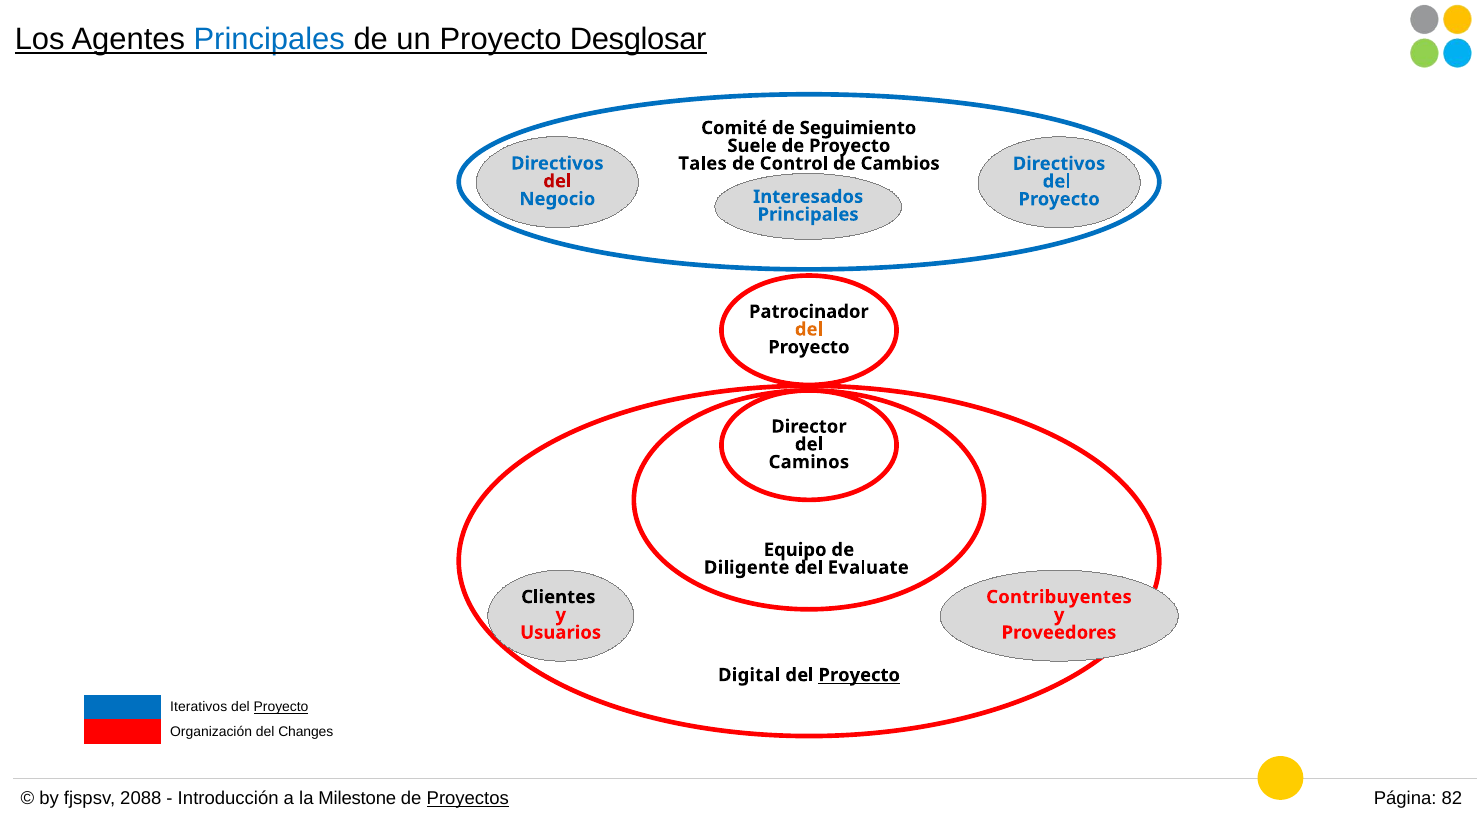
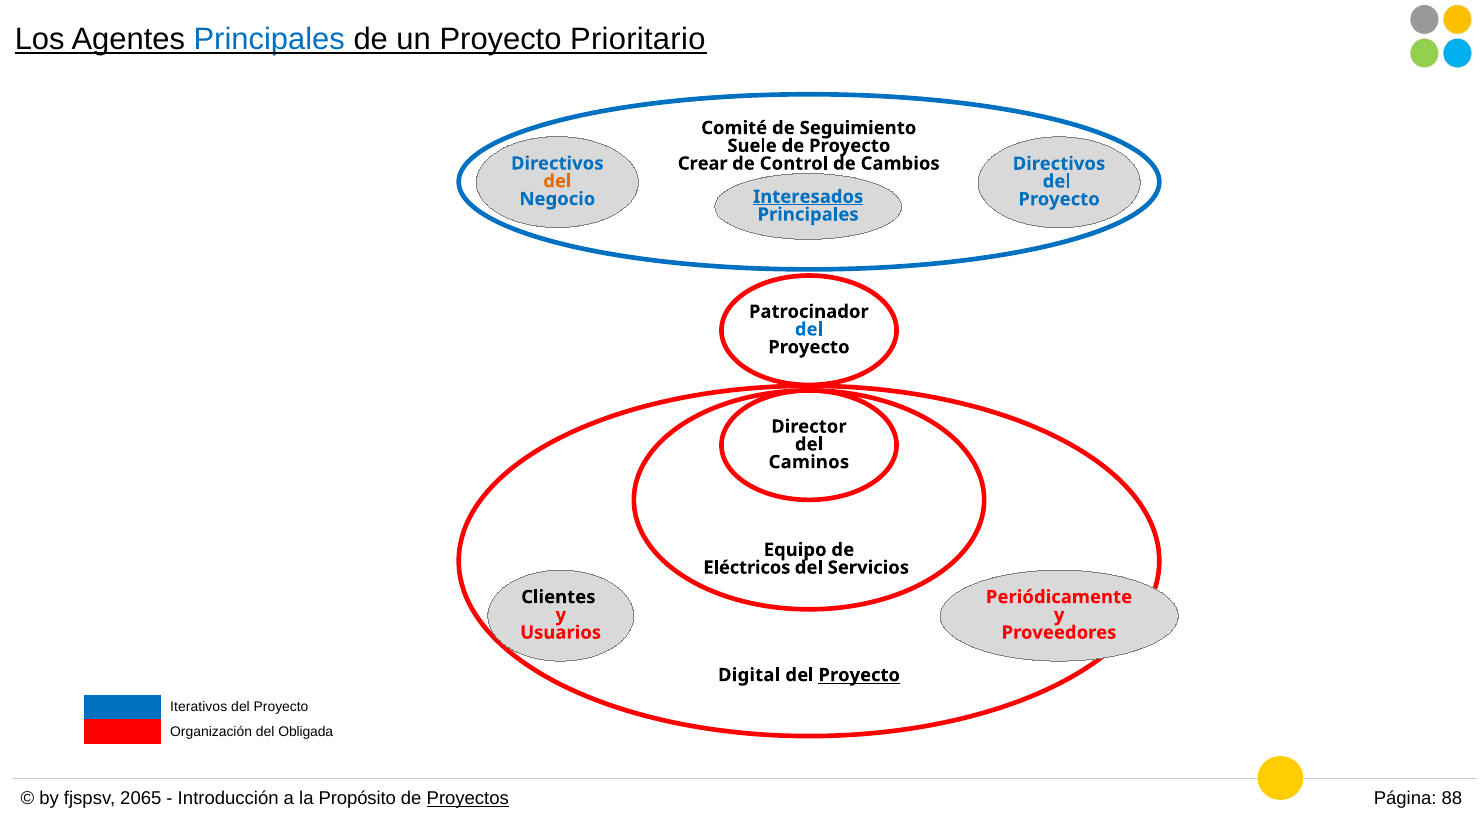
Desglosar: Desglosar -> Prioritario (638, 40)
Tales: Tales -> Crear (703, 164)
del colour: red -> orange (557, 181)
Interesados underline: none -> present (808, 197)
del colour: orange -> blue (809, 329)
Diligente: Diligente -> Eléctricos (747, 568)
Evaluate: Evaluate -> Servicios (868, 568)
Contribuyentes: Contribuyentes -> Periódicamente (1059, 597)
Proyecto underline: present -> none (281, 707)
Changes: Changes -> Obligada (306, 732)
2088: 2088 -> 2065 (141, 798)
Milestone: Milestone -> Propósito (357, 798)
82: 82 -> 88 (1452, 798)
